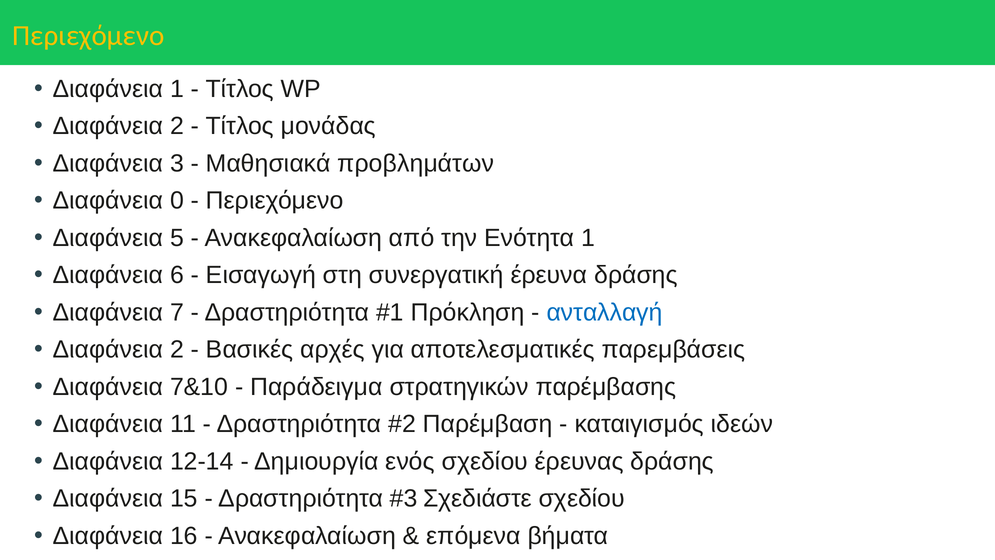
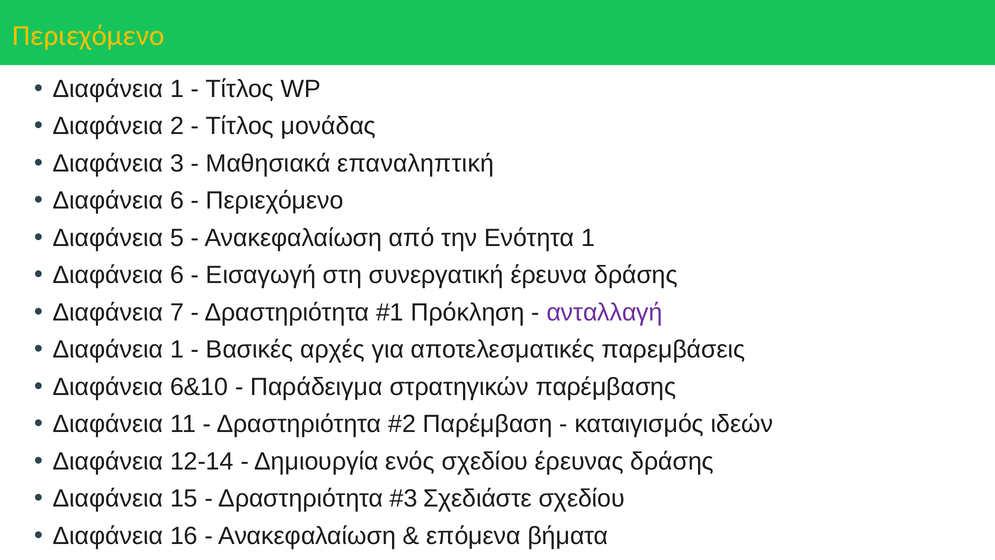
προβλημάτων: προβλημάτων -> επαναληπτική (416, 163)
0: 0 -> 6 (177, 201)
ανταλλαγή colour: blue -> purple (605, 312)
2: 2 -> 1 (177, 350)
7&10: 7&10 -> 6&10 (199, 387)
